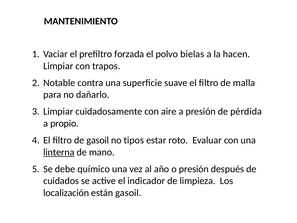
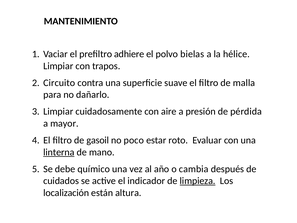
forzada: forzada -> adhiere (129, 54)
hacen: hacen -> hélice (236, 54)
Notable: Notable -> Circuito (59, 83)
propio: propio -> mayor (64, 123)
tipos: tipos -> poco (134, 140)
o presión: presión -> cambia (194, 169)
limpieza underline: none -> present (198, 181)
están gasoil: gasoil -> altura (128, 193)
